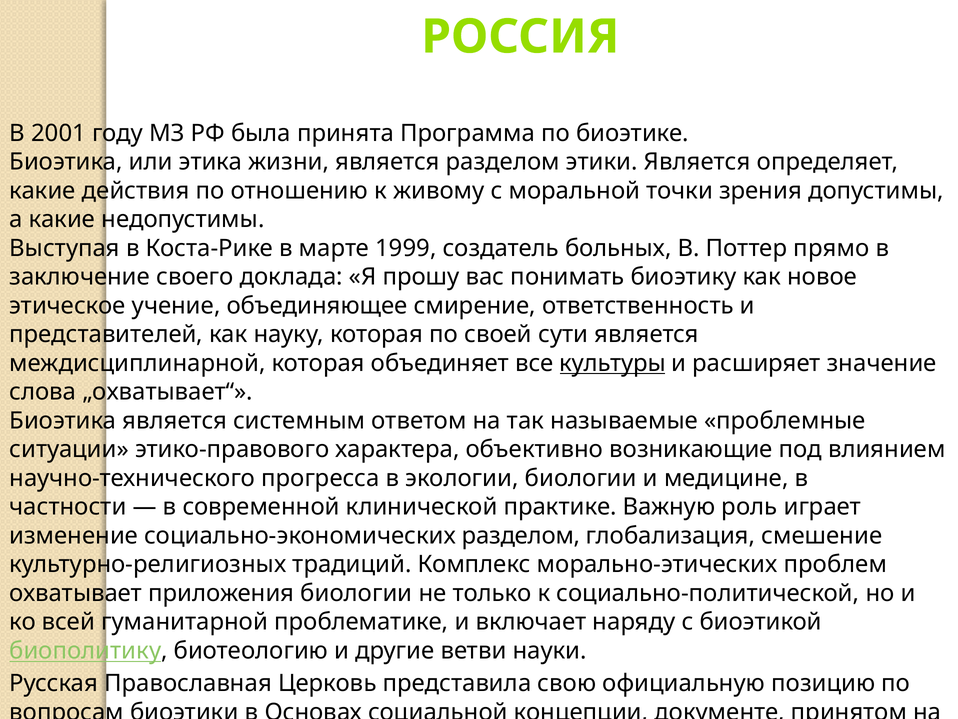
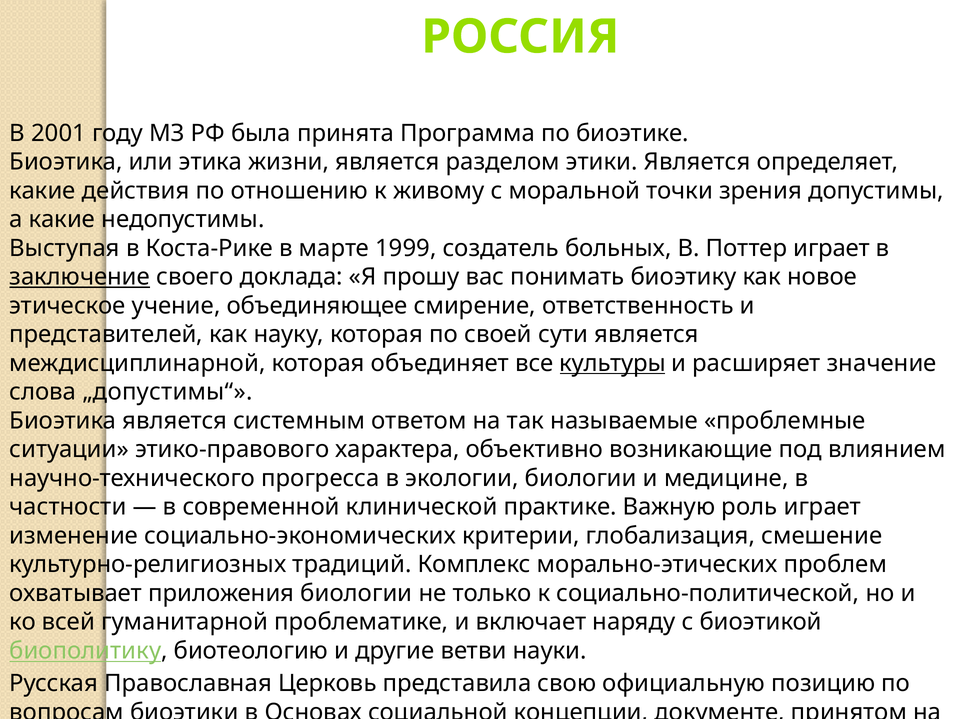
Поттер прямо: прямо -> играет (832, 248)
заключение underline: none -> present (80, 277)
„охватывает“: „охватывает“ -> „допустимы“ (168, 392)
социально-экономических разделом: разделом -> критерии (521, 535)
